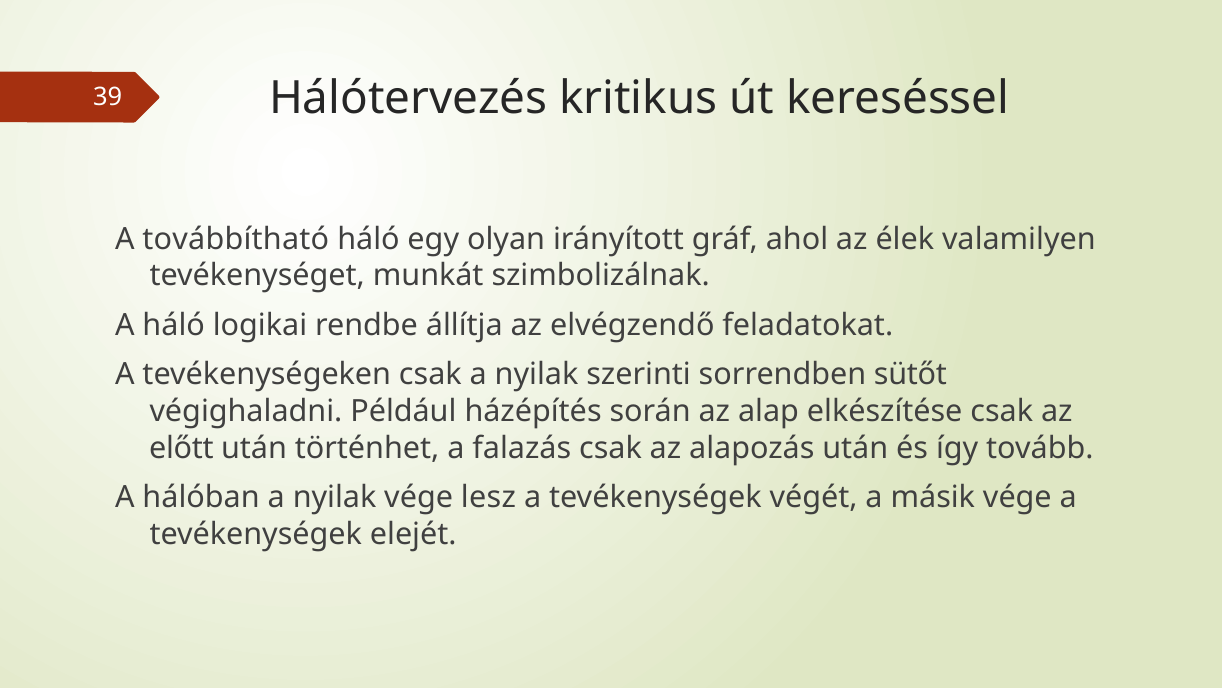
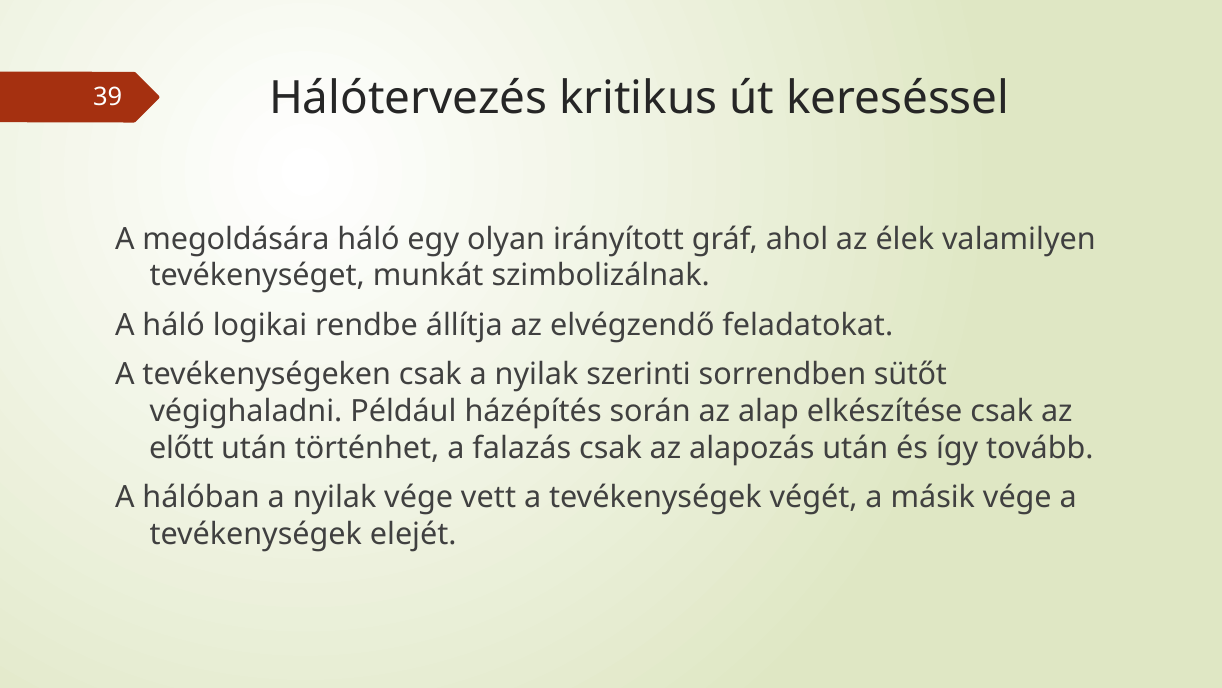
továbbítható: továbbítható -> megoldására (236, 239)
lesz: lesz -> vett (489, 497)
